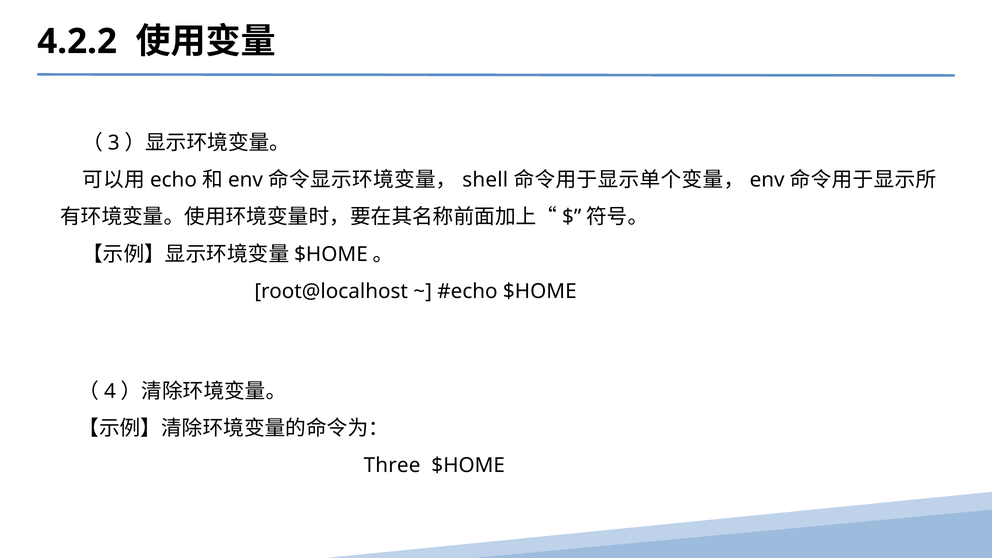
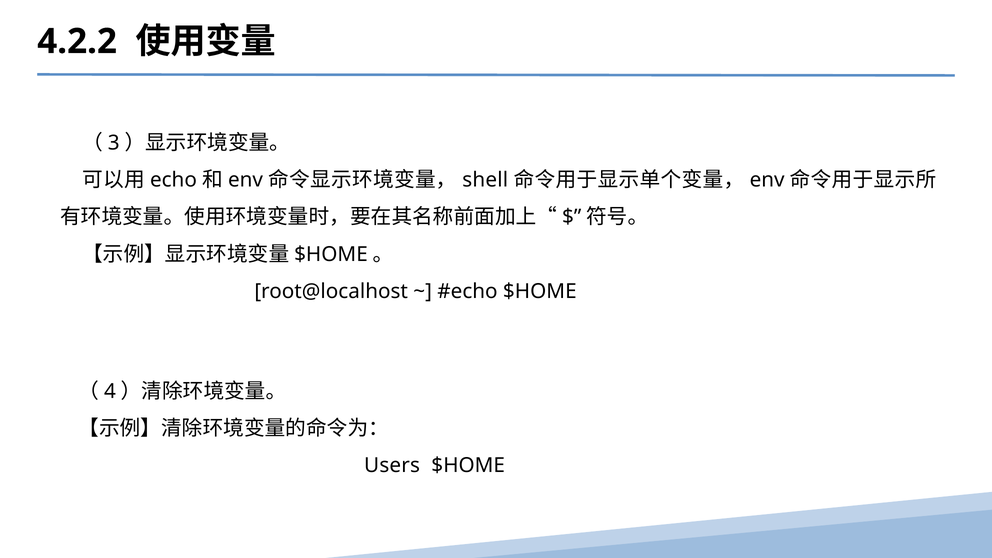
Three: Three -> Users (392, 466)
